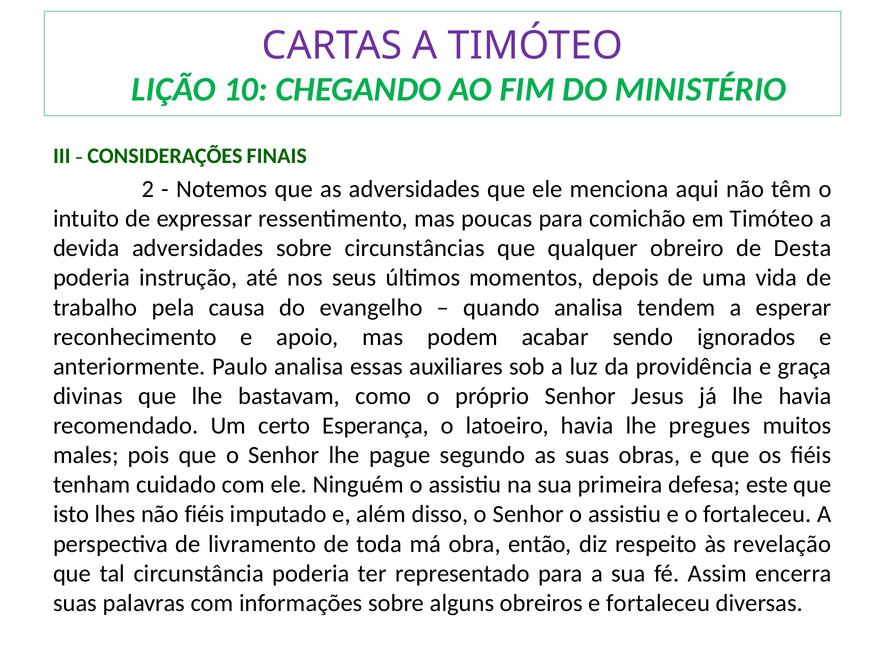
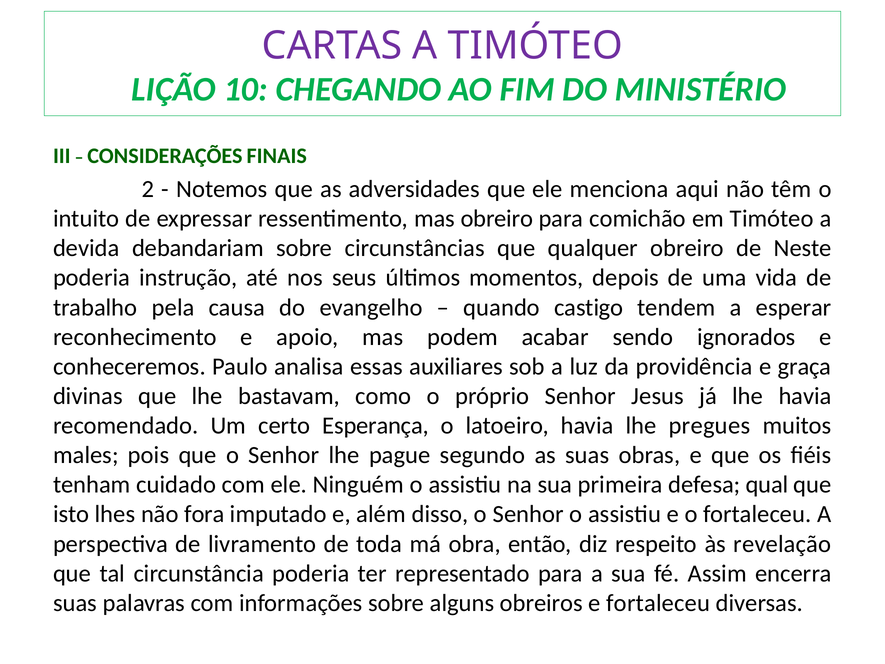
mas poucas: poucas -> obreiro (497, 219)
devida adversidades: adversidades -> debandariam (198, 248)
Desta: Desta -> Neste (803, 248)
quando analisa: analisa -> castigo (589, 307)
anteriormente: anteriormente -> conheceremos (129, 366)
este: este -> qual (767, 485)
não fiéis: fiéis -> fora (204, 514)
